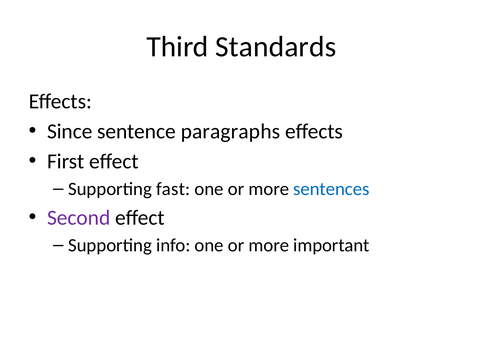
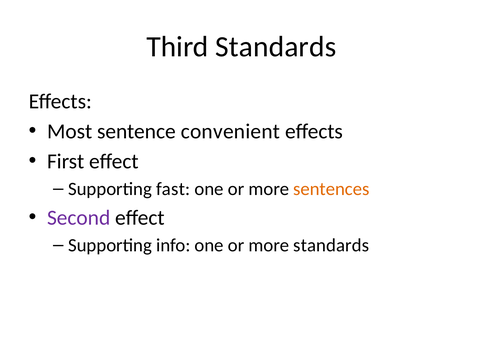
Since: Since -> Most (70, 131)
paragraphs: paragraphs -> convenient (230, 131)
sentences colour: blue -> orange (331, 189)
more important: important -> standards (331, 246)
